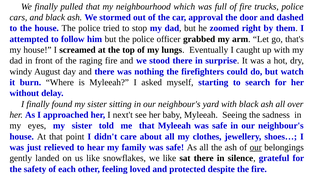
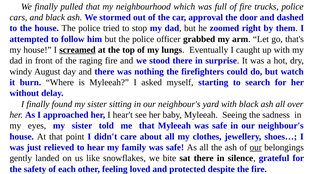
screamed underline: none -> present (77, 50)
next't: next't -> hear't (123, 115)
we like: like -> bite (169, 158)
